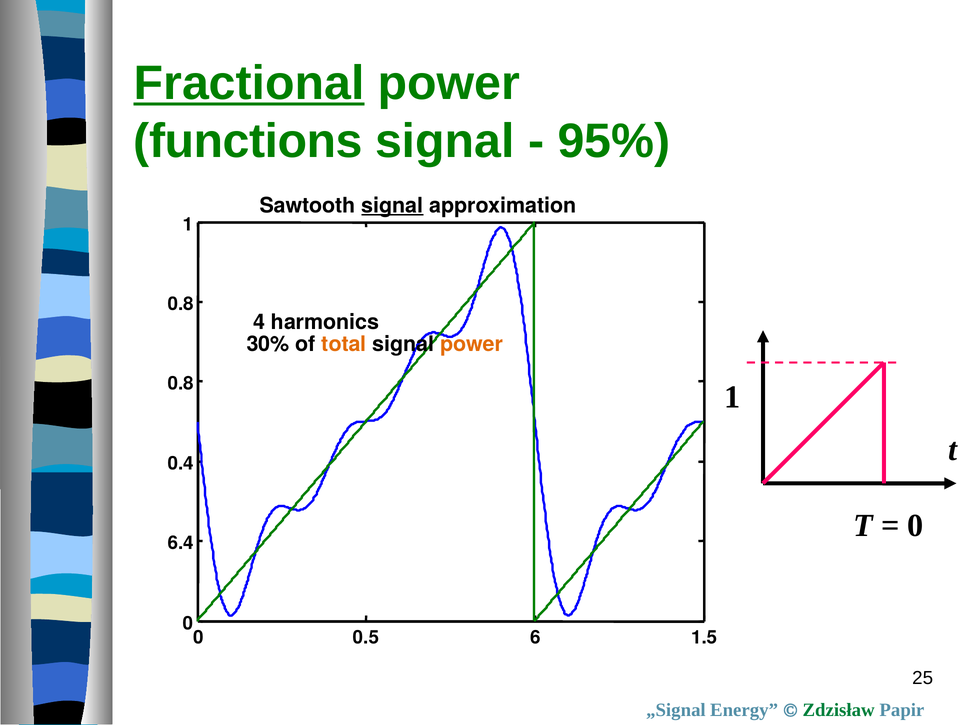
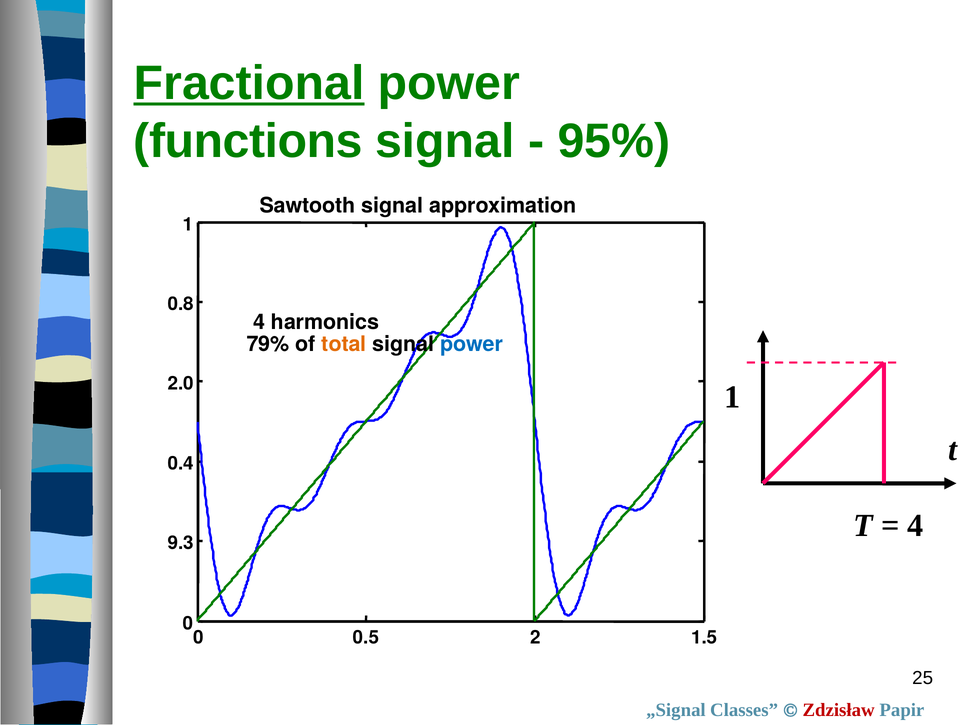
signal underline: present -> none (392, 206)
30%: 30% -> 79% (268, 344)
power colour: orange -> blue (471, 344)
0.8: 0.8 -> 2.0 (181, 383)
0: 0 -> 4 (915, 526)
6.4: 6.4 -> 9.3 (181, 543)
6: 6 -> 2 (536, 638)
Energy: Energy -> Classes (744, 710)
Zdzisław colour: green -> red (839, 710)
